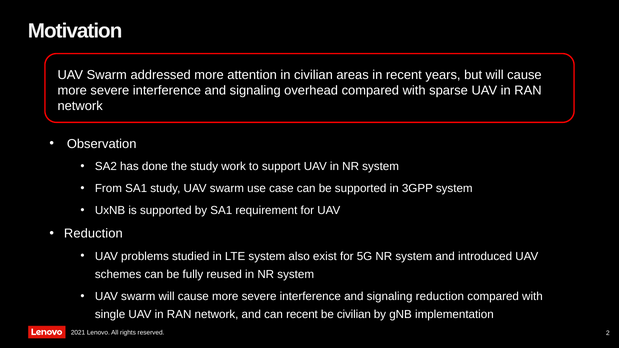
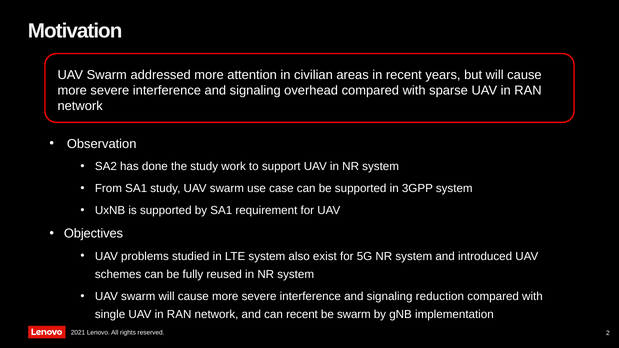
Reduction: Reduction -> Objectives (93, 234)
be civilian: civilian -> swarm (354, 315)
